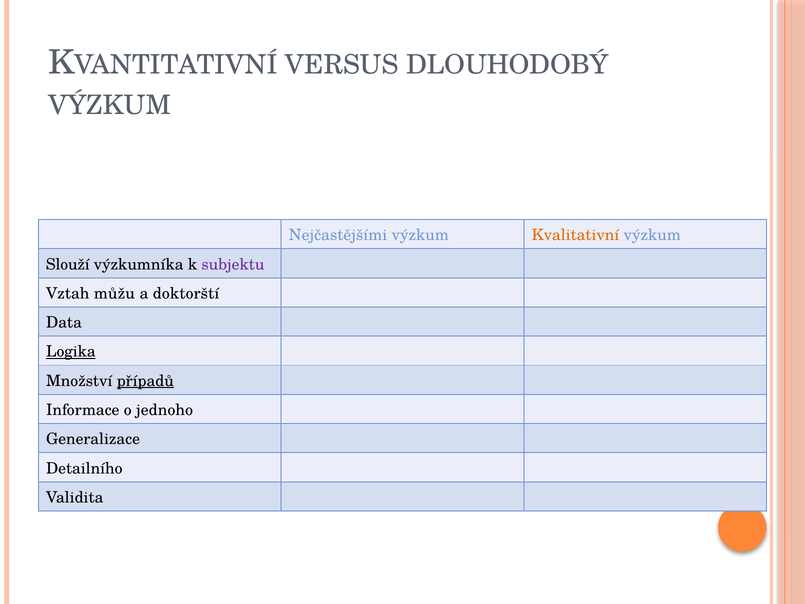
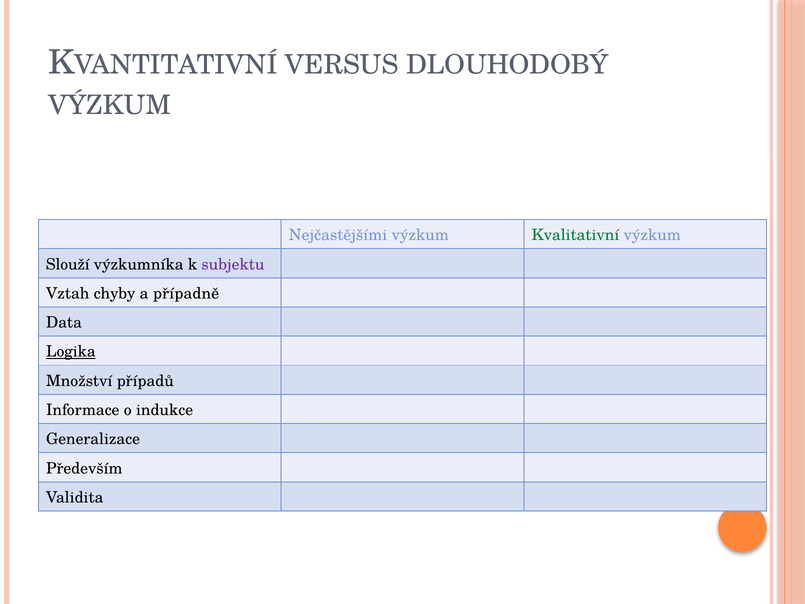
Kvalitativní colour: orange -> green (575, 235)
můžu: můžu -> chyby (115, 293)
doktorští: doktorští -> případně (186, 293)
případů underline: present -> none (145, 381)
jednoho: jednoho -> indukce (165, 410)
Detailního: Detailního -> Především (84, 468)
